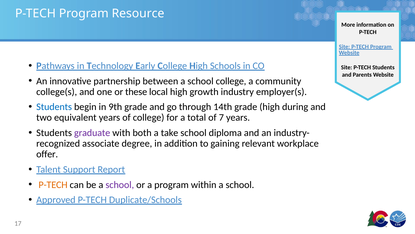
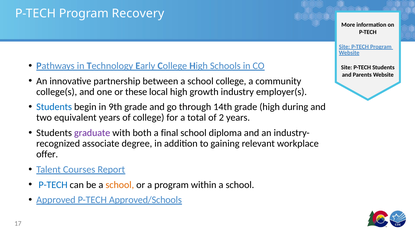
Resource: Resource -> Recovery (138, 13)
7: 7 -> 2 (221, 117)
take: take -> final (170, 132)
Support: Support -> Courses (79, 169)
P-TECH colour: orange -> blue (53, 184)
school colour: purple -> orange (120, 184)
Duplicate/Schools: Duplicate/Schools -> Approved/Schools (145, 200)
